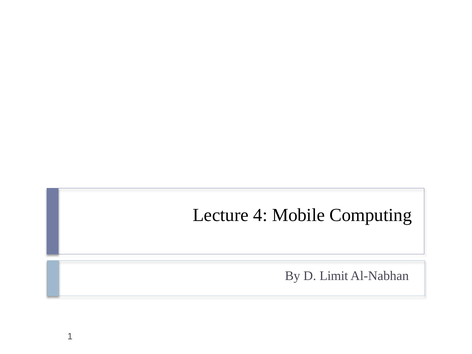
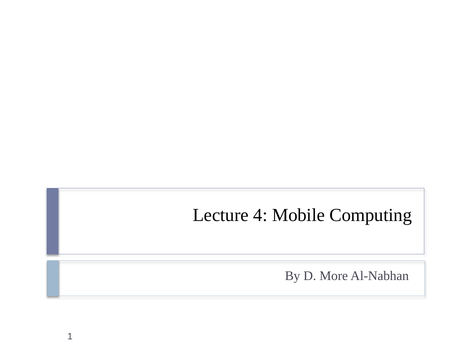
Limit: Limit -> More (334, 276)
